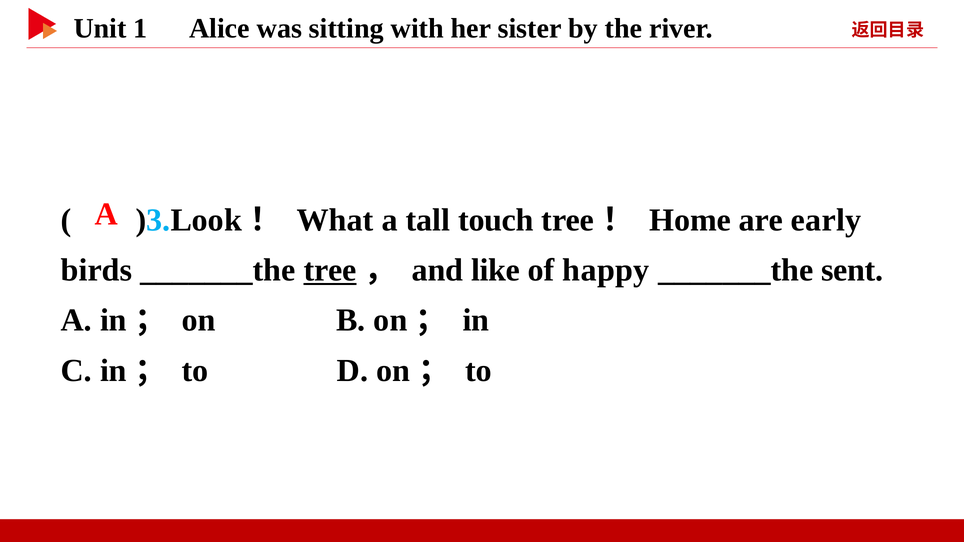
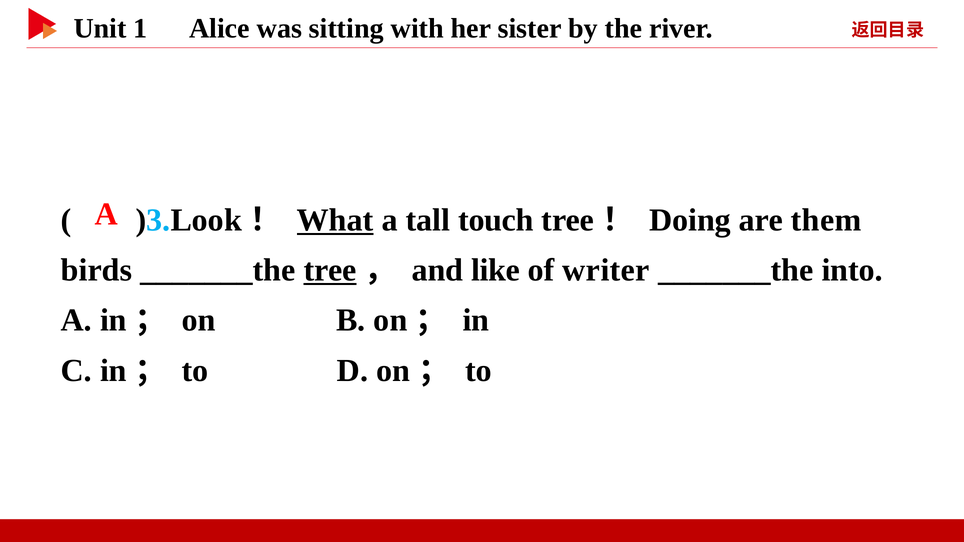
What underline: none -> present (335, 220)
Home: Home -> Doing (690, 220)
early: early -> them (826, 220)
happy: happy -> writer (606, 270)
sent: sent -> into (852, 270)
